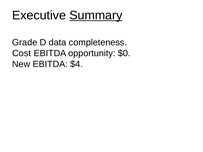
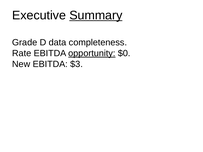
Cost: Cost -> Rate (22, 53)
opportunity underline: none -> present (92, 53)
$4: $4 -> $3 (77, 64)
